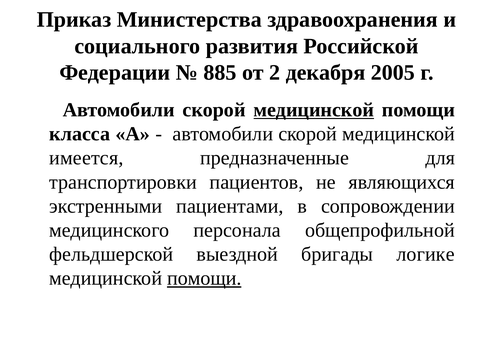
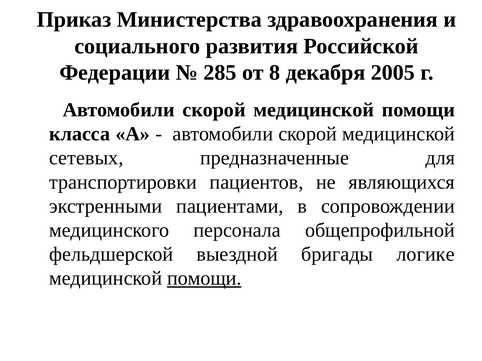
885: 885 -> 285 (220, 73)
2: 2 -> 8 (275, 73)
медицинской underline: present -> none (314, 110)
имеется: имеется -> сетевых (86, 158)
